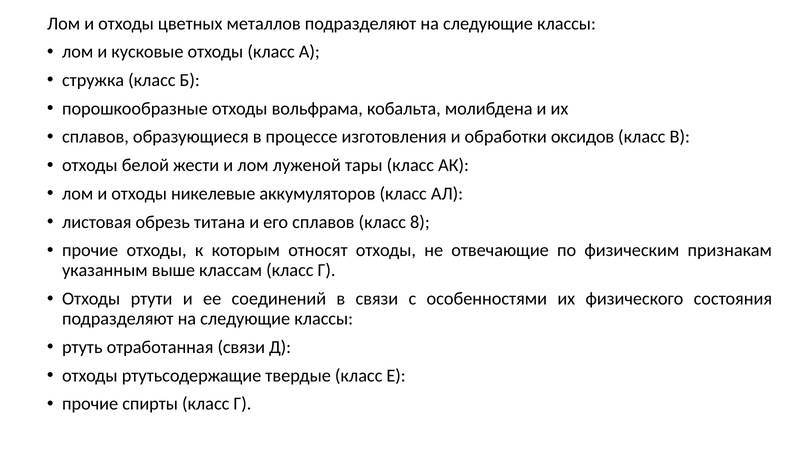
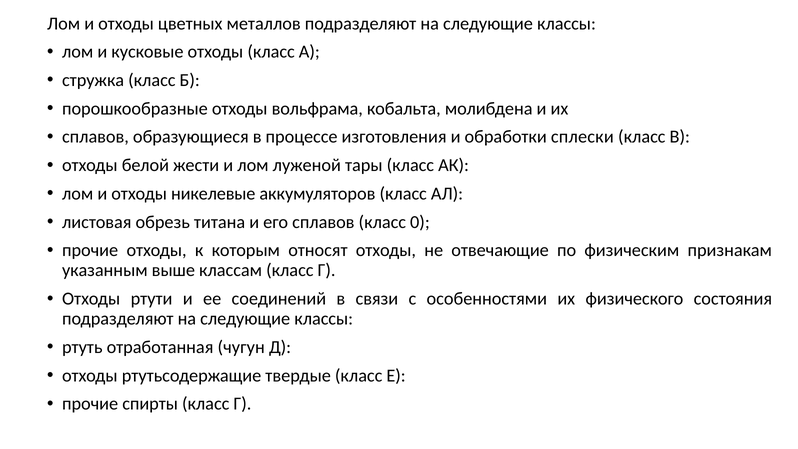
оксидов: оксидов -> сплески (582, 137)
8: 8 -> 0 (420, 222)
отработанная связи: связи -> чугун (241, 347)
